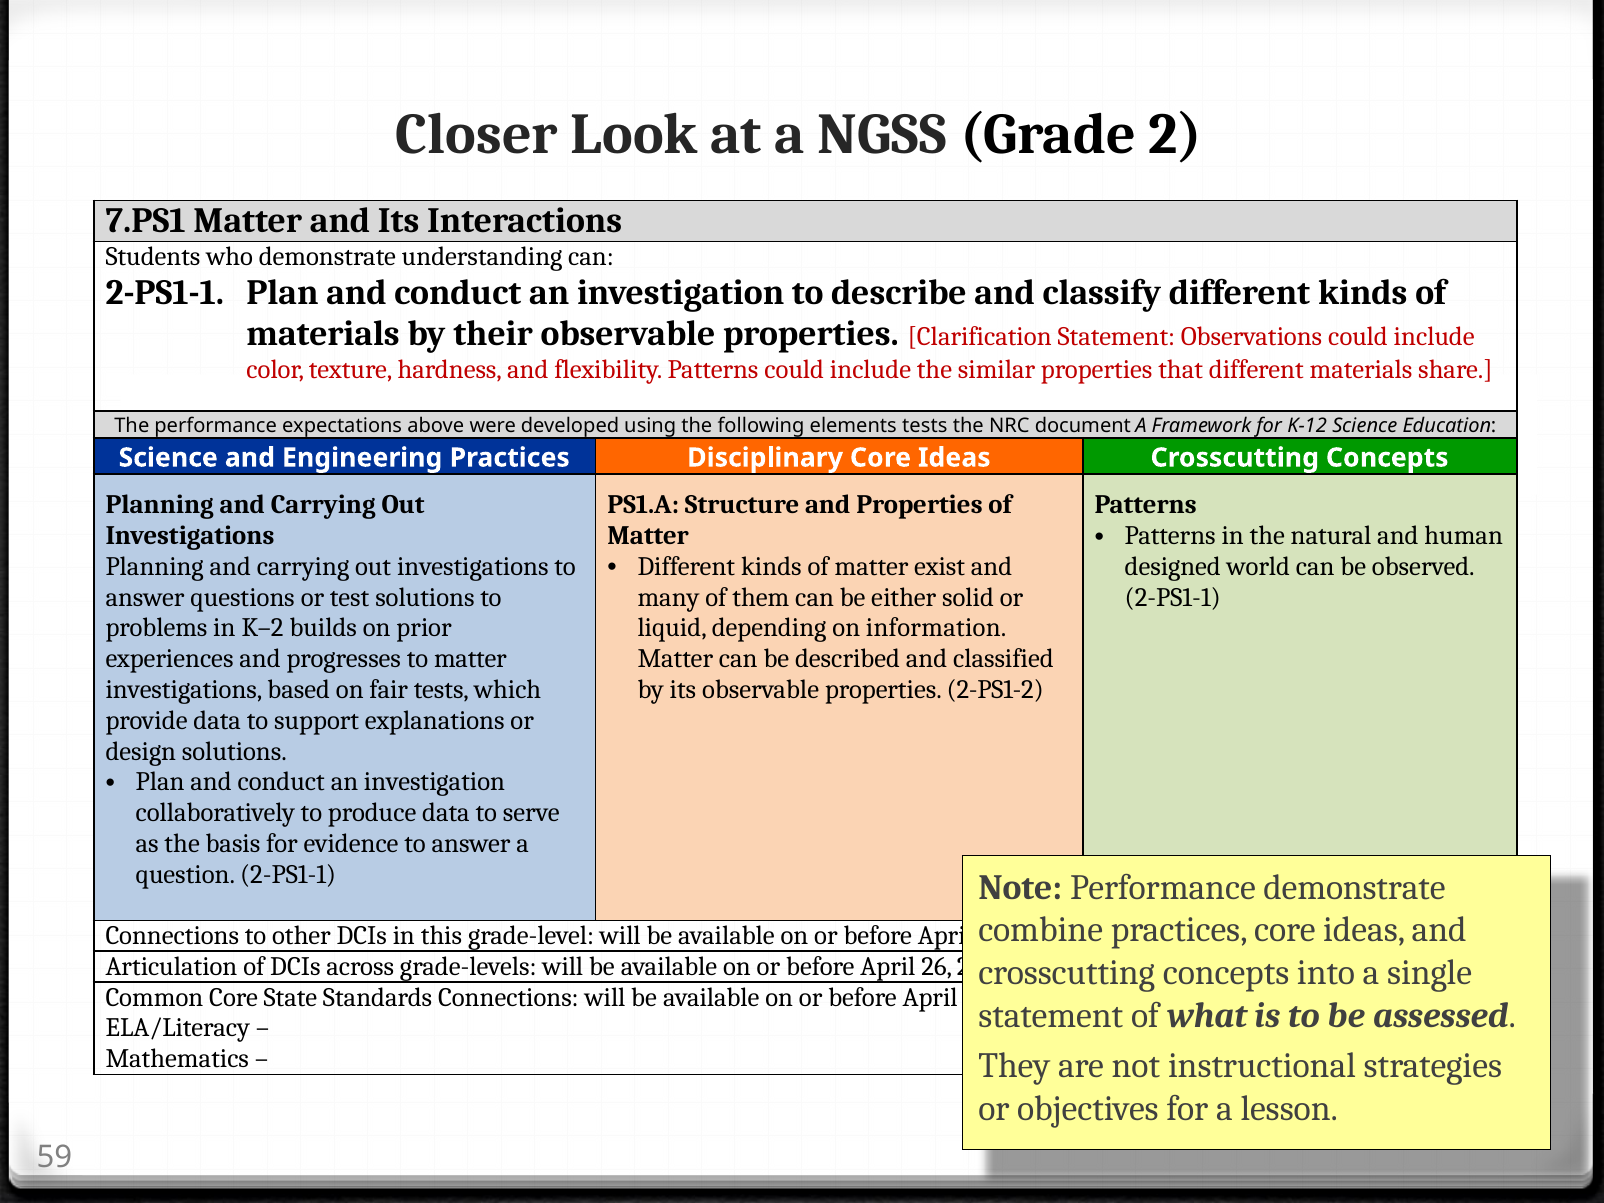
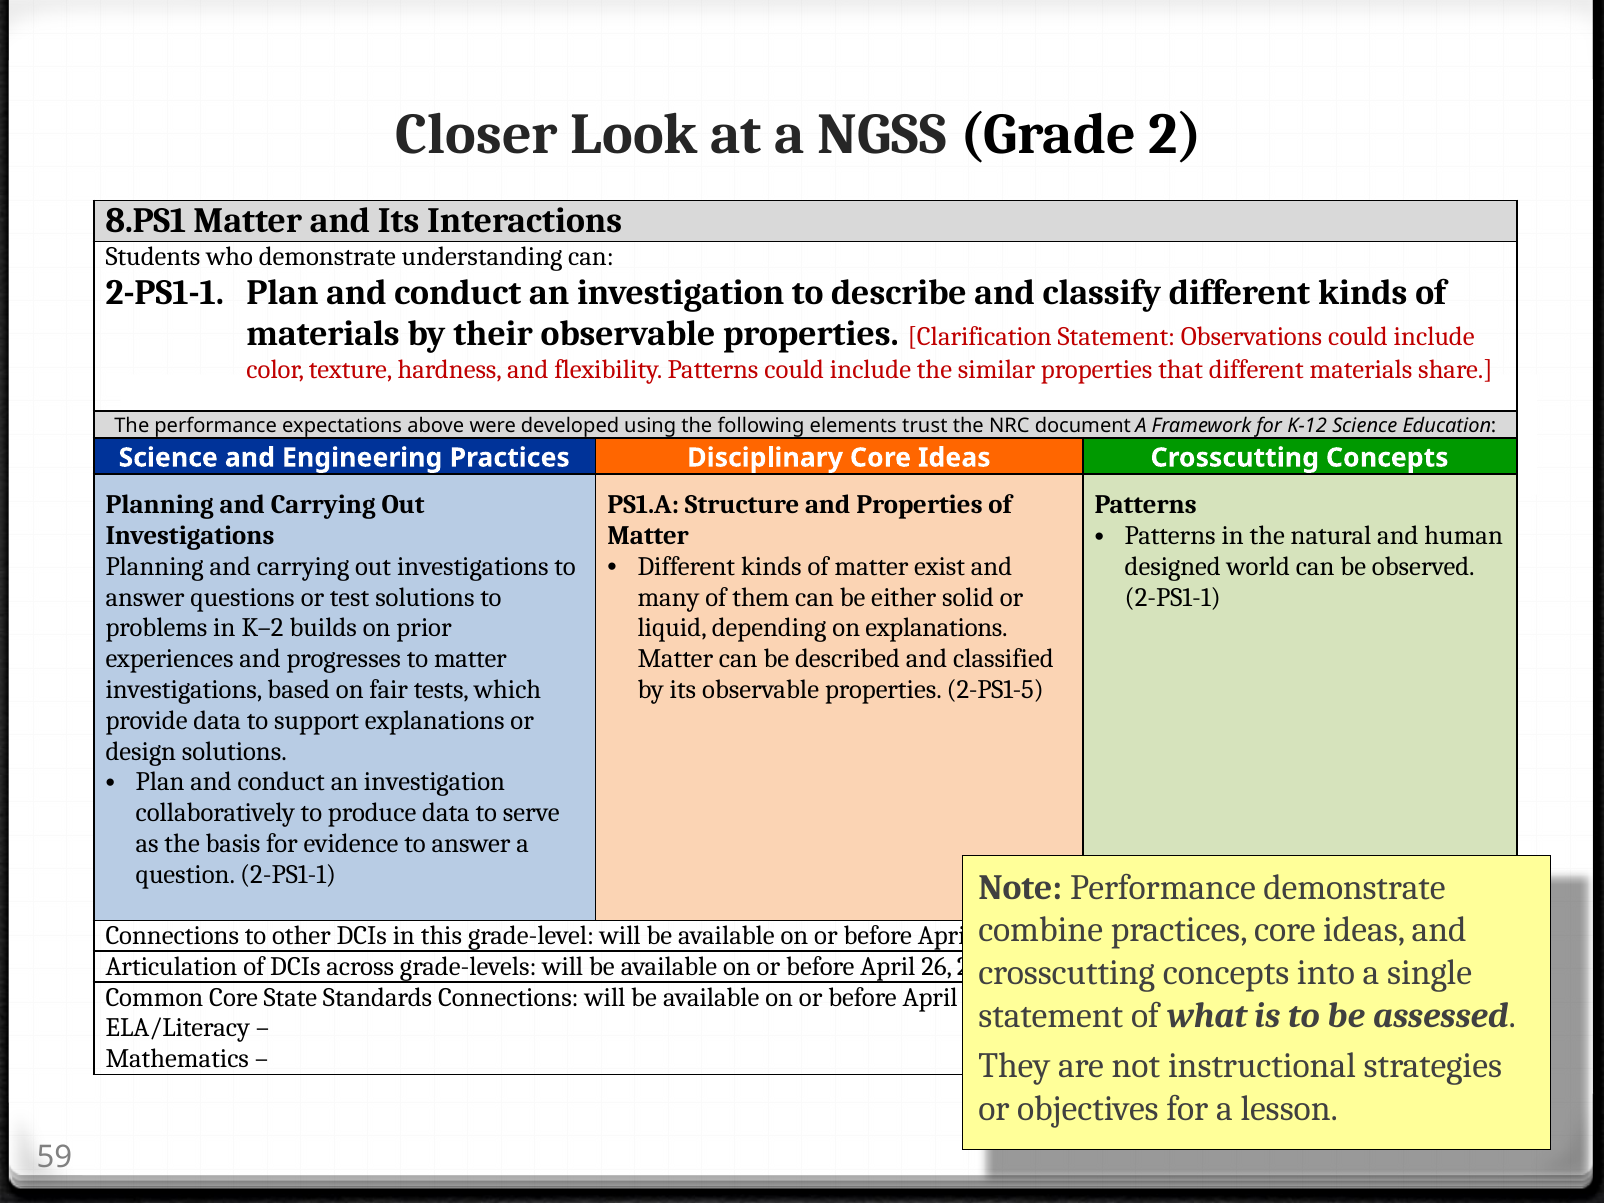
7.PS1: 7.PS1 -> 8.PS1 (146, 221)
elements tests: tests -> trust (925, 425)
on information: information -> explanations (936, 628)
2-PS1-2: 2-PS1-2 -> 2-PS1-5 (995, 690)
